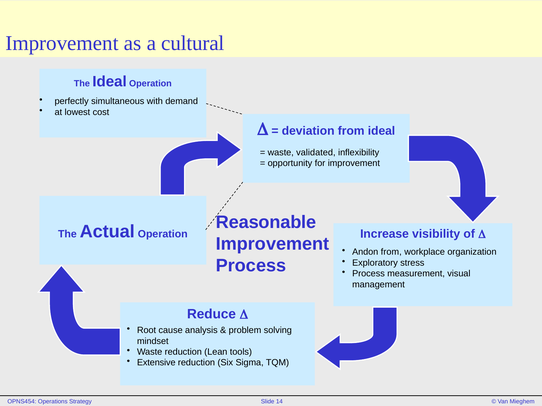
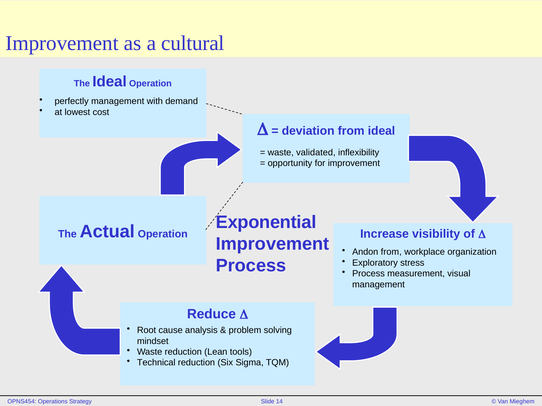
perfectly simultaneous: simultaneous -> management (118, 101)
Reasonable: Reasonable -> Exponential (266, 222)
Extensive: Extensive -> Technical (156, 363)
